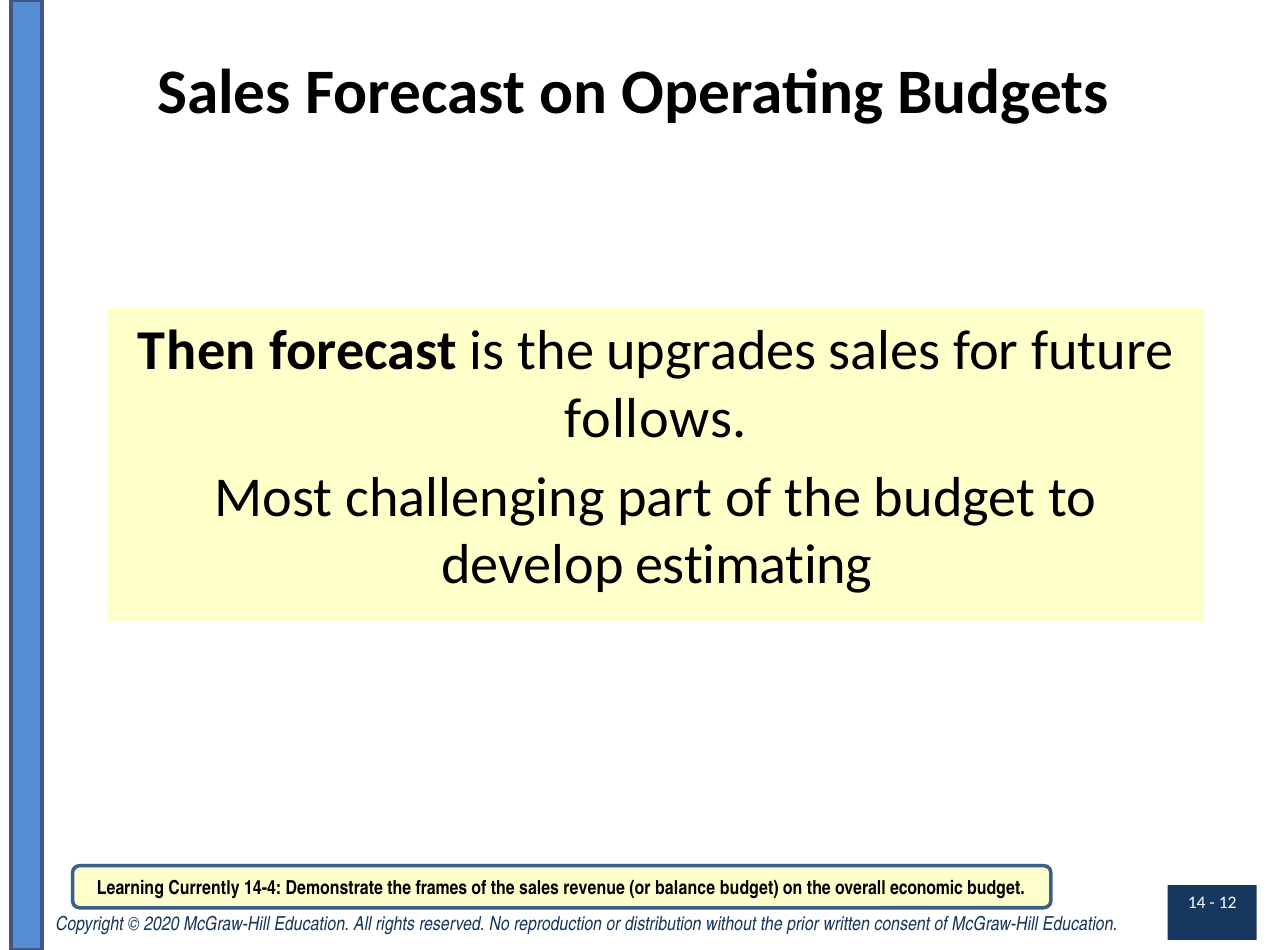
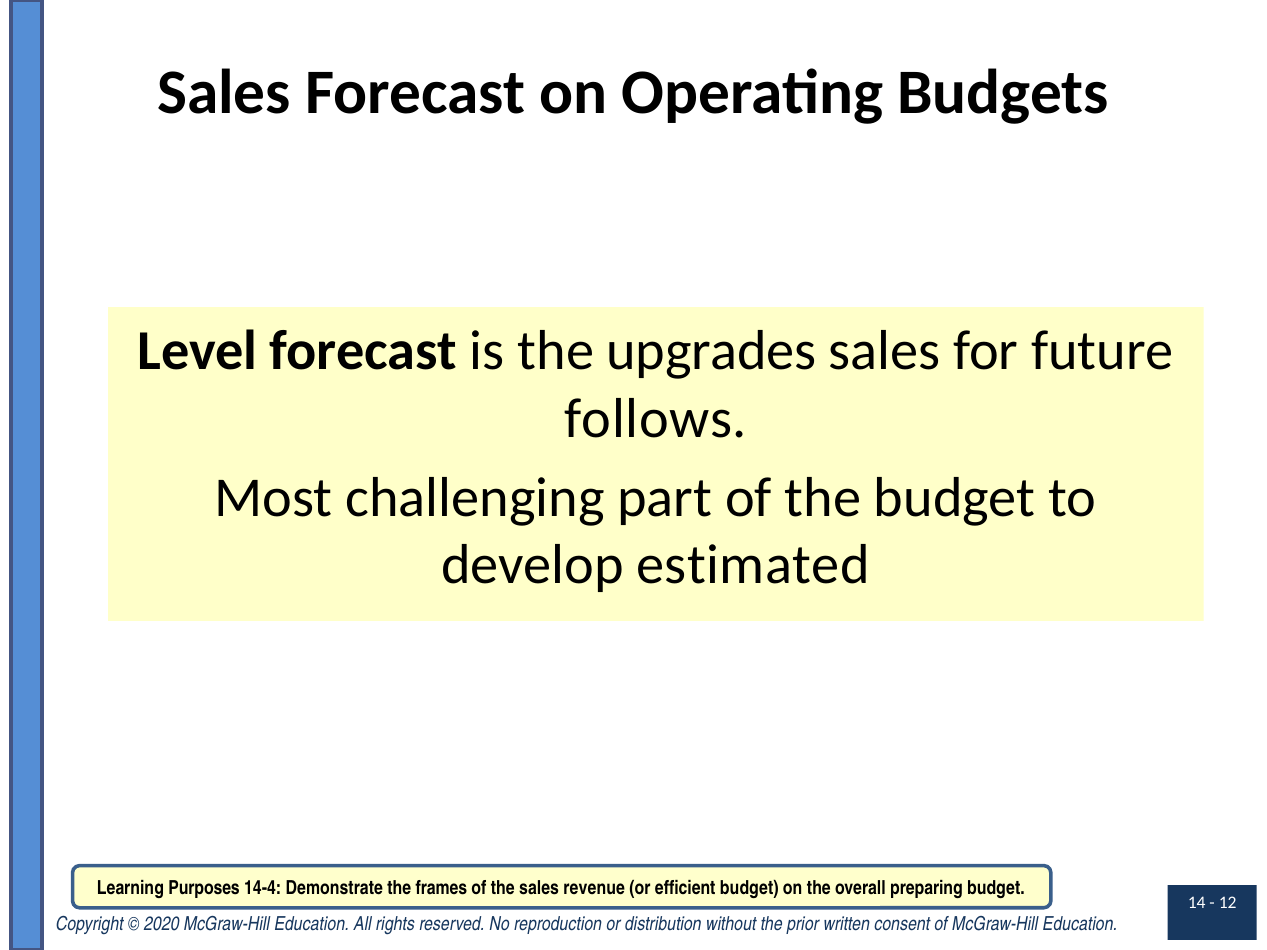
Then: Then -> Level (197, 351)
estimating: estimating -> estimated (753, 565)
Currently: Currently -> Purposes (204, 888)
balance: balance -> efficient (685, 888)
economic: economic -> preparing (927, 888)
